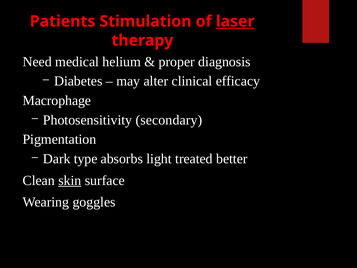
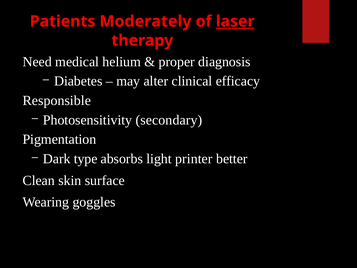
Stimulation: Stimulation -> Moderately (145, 21)
Macrophage: Macrophage -> Responsible (57, 100)
treated: treated -> printer (194, 159)
skin underline: present -> none (70, 180)
